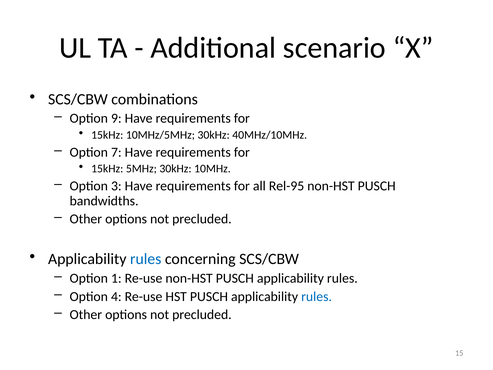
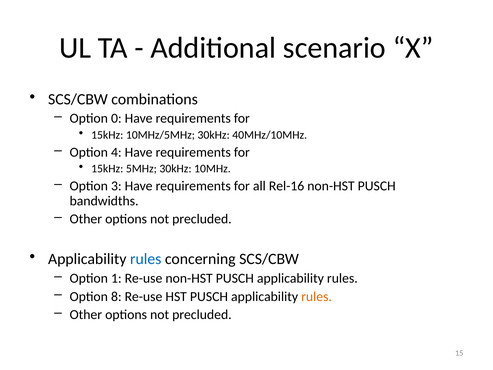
9: 9 -> 0 (116, 118)
7: 7 -> 4 (116, 152)
Rel-95: Rel-95 -> Rel-16 (287, 186)
4: 4 -> 8 (116, 296)
rules colour: blue -> orange (317, 296)
